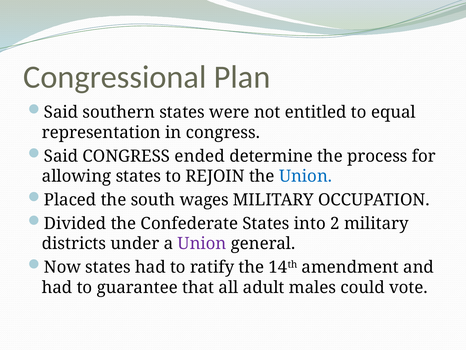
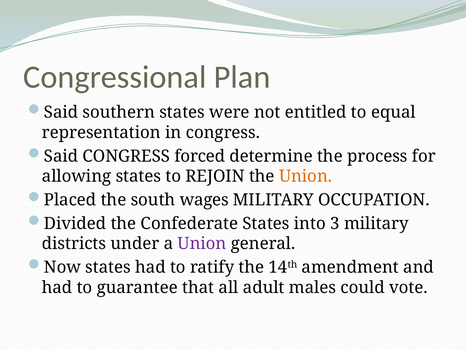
ended: ended -> forced (200, 156)
Union colour: blue -> orange (306, 176)
2: 2 -> 3 (335, 223)
